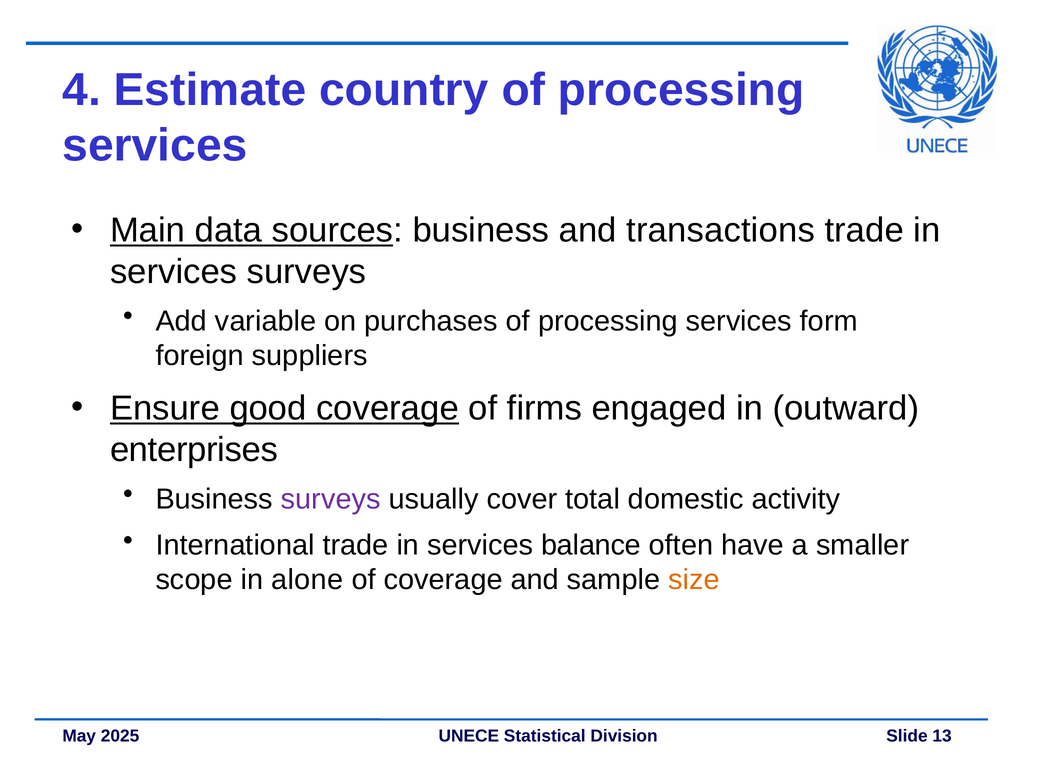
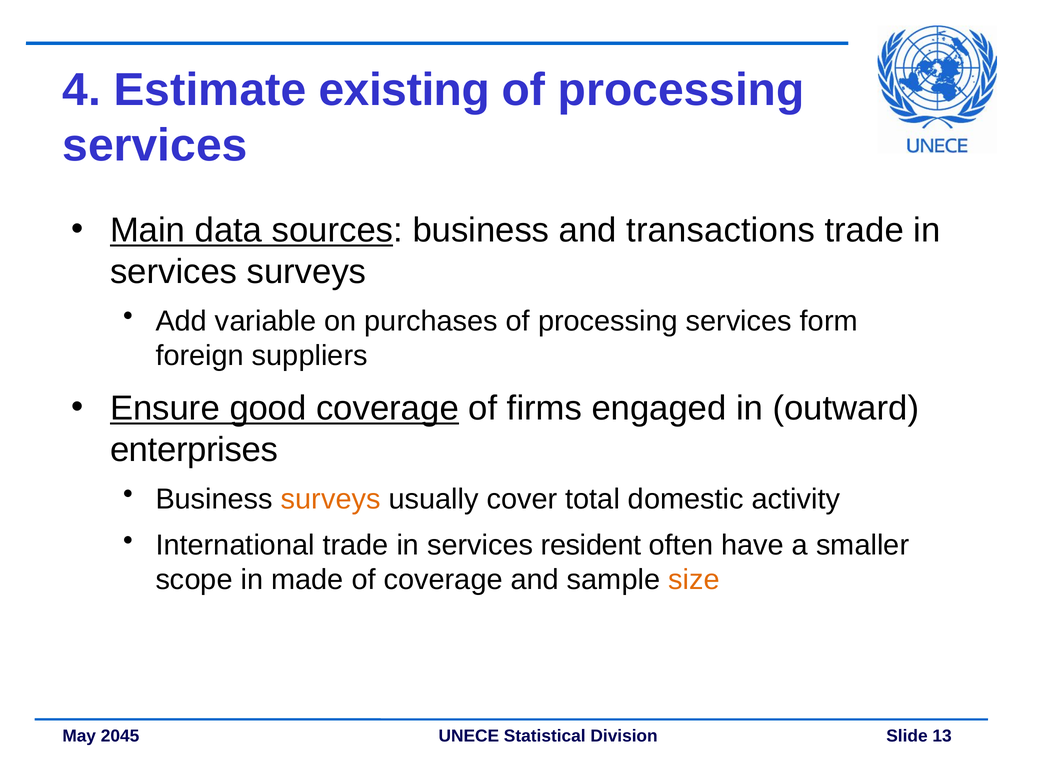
country: country -> existing (404, 90)
surveys colour: purple -> orange (331, 499)
balance: balance -> resident (591, 545)
alone: alone -> made (307, 580)
2025: 2025 -> 2045 (120, 736)
